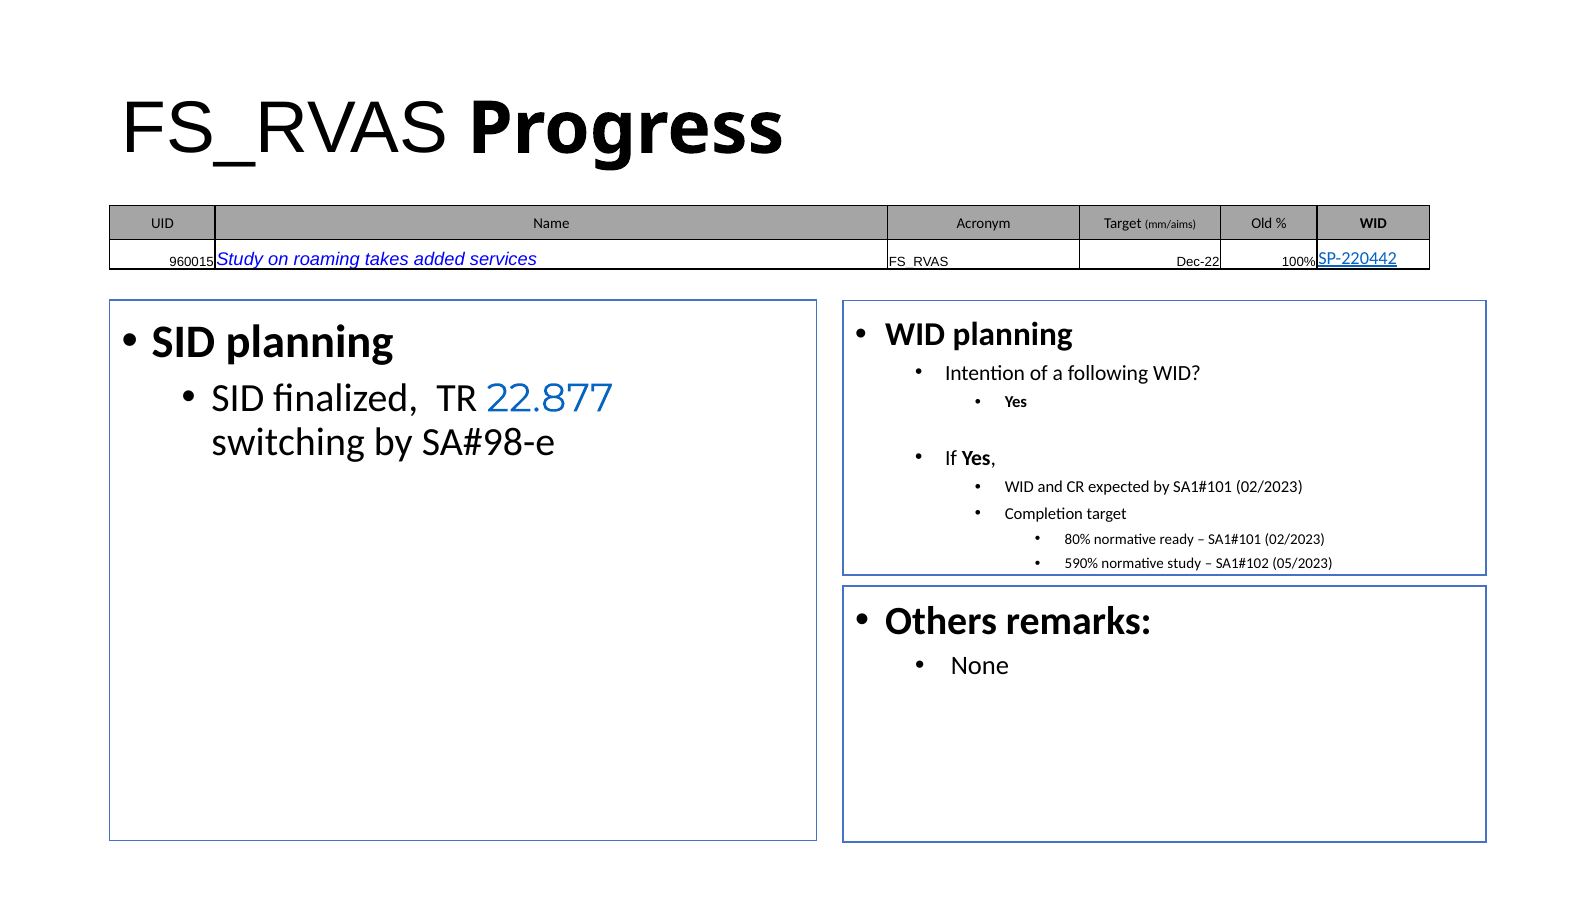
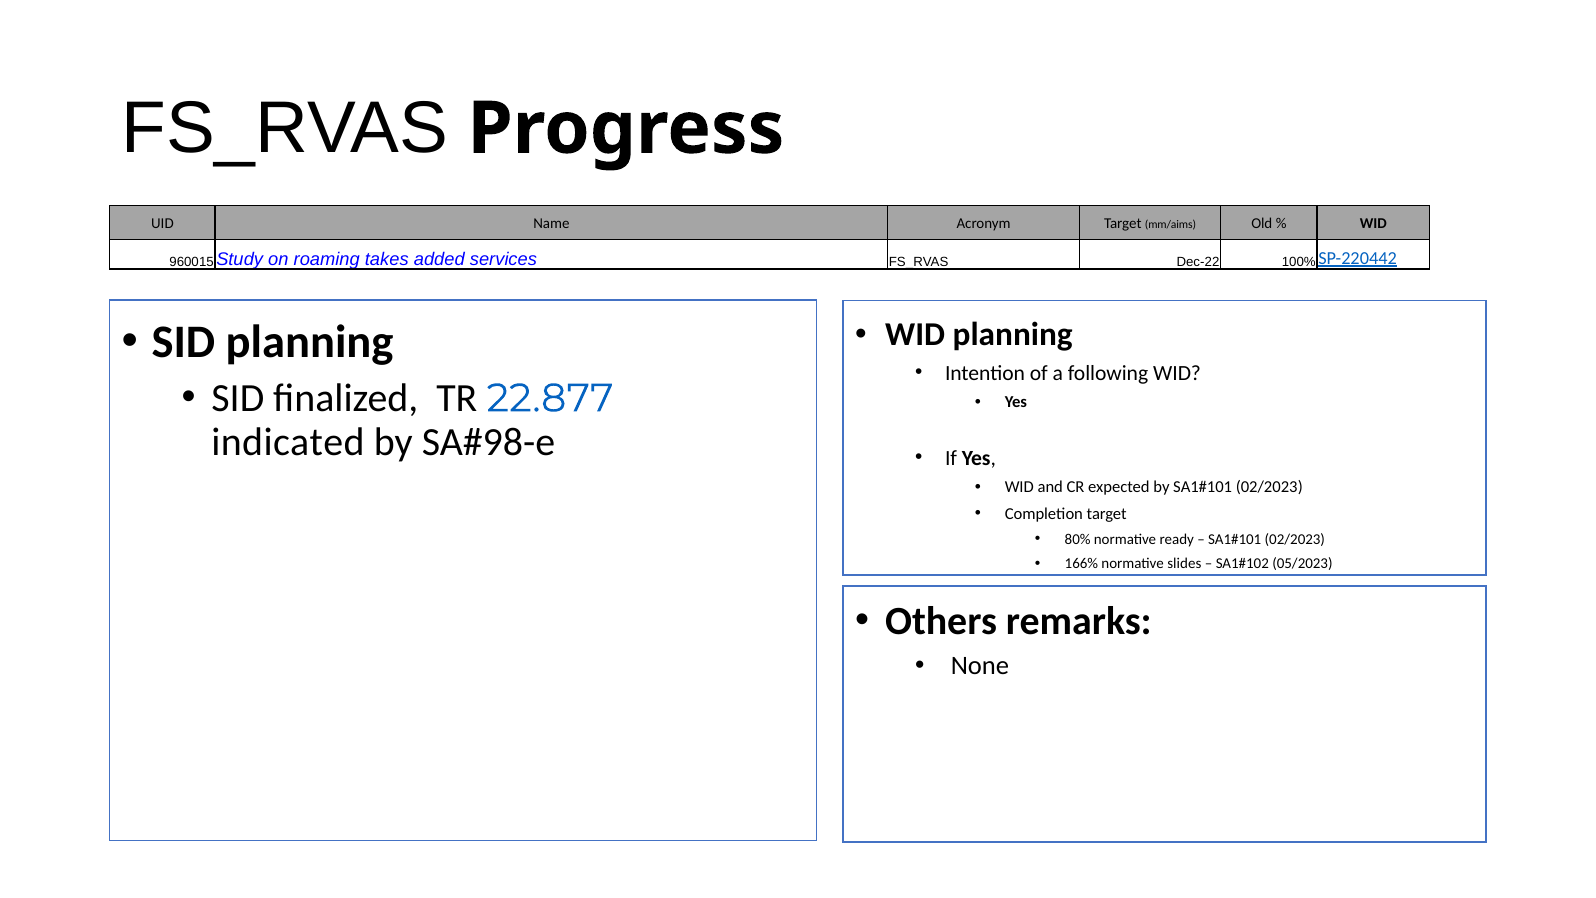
switching: switching -> indicated (288, 442)
590%: 590% -> 166% (1081, 564)
normative study: study -> slides (1184, 564)
